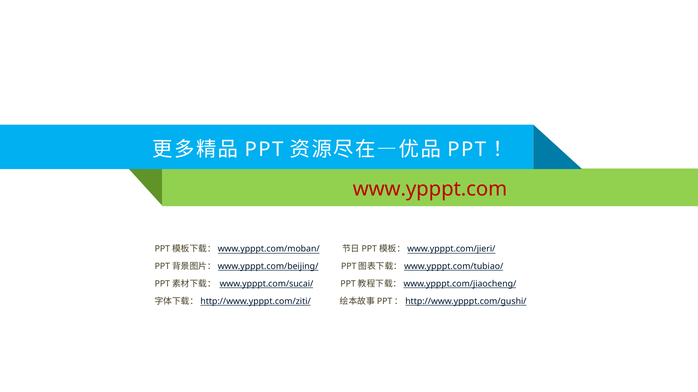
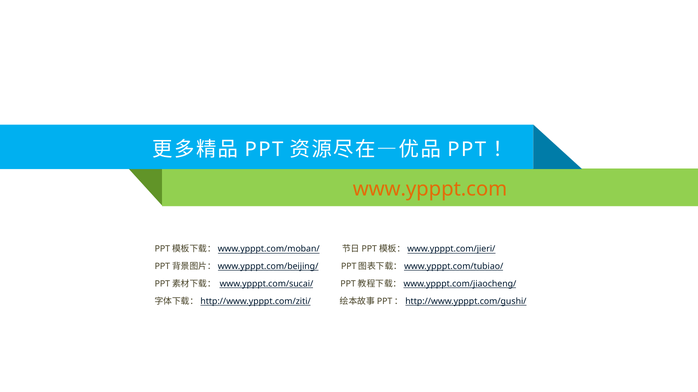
www.ypppt.com colour: red -> orange (430, 189)
